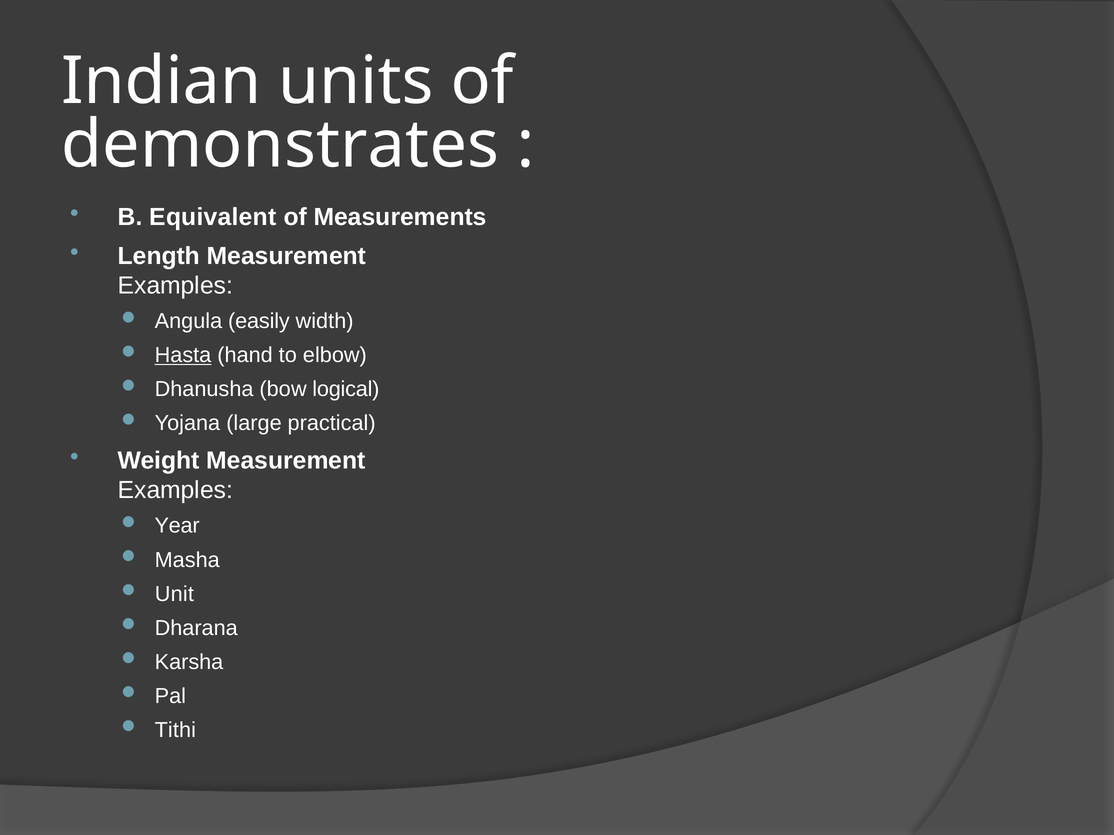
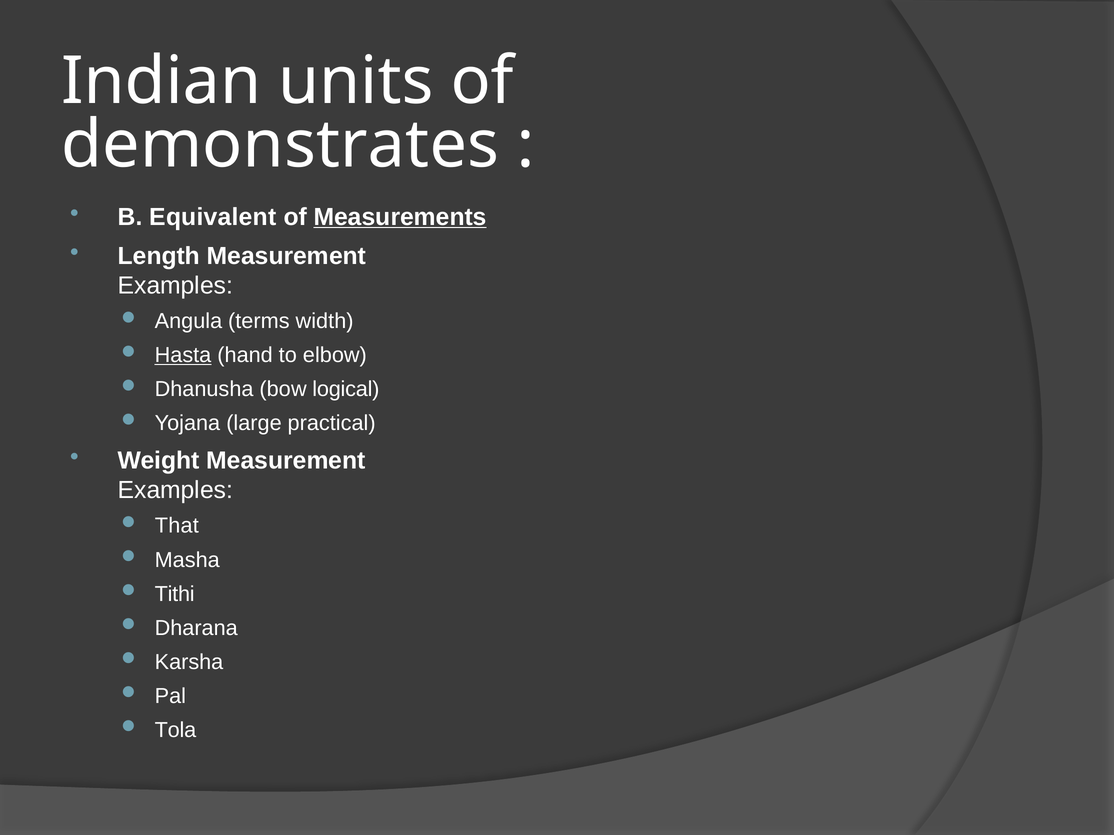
Measurements underline: none -> present (400, 217)
easily: easily -> terms (259, 321)
Year: Year -> That (177, 526)
Unit: Unit -> Tithi (175, 594)
Tithi: Tithi -> Tola (175, 730)
